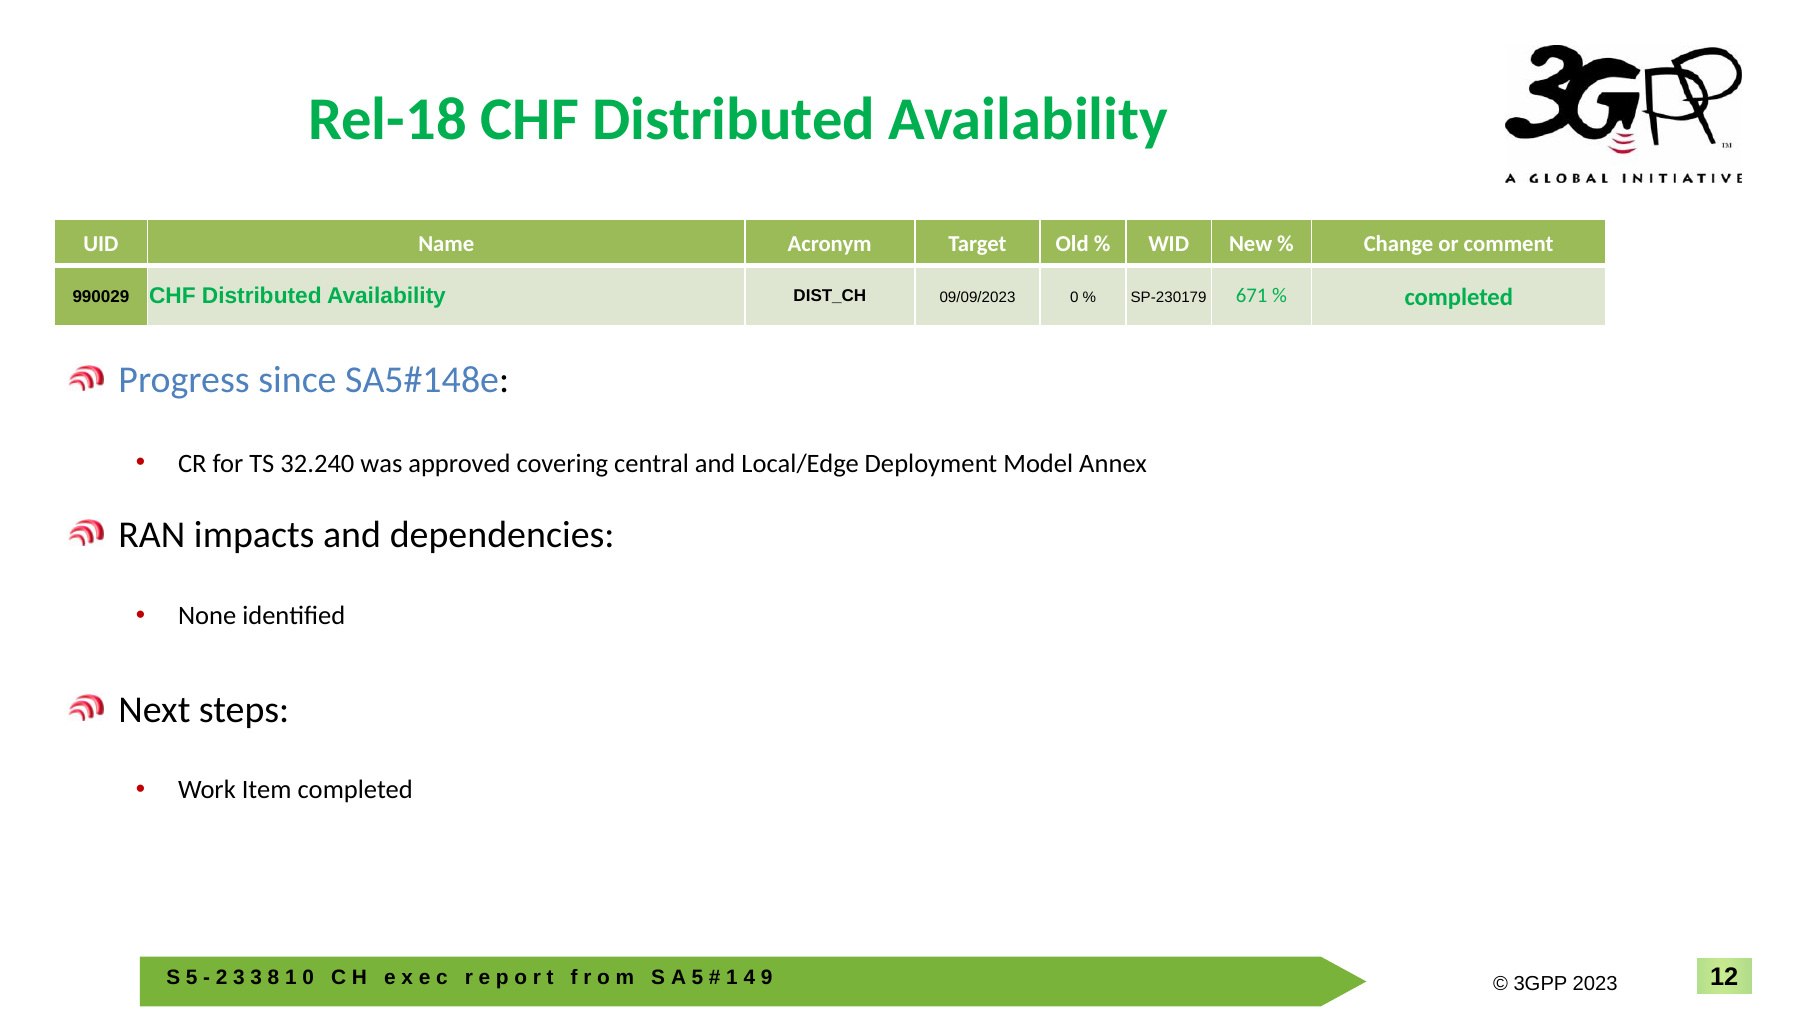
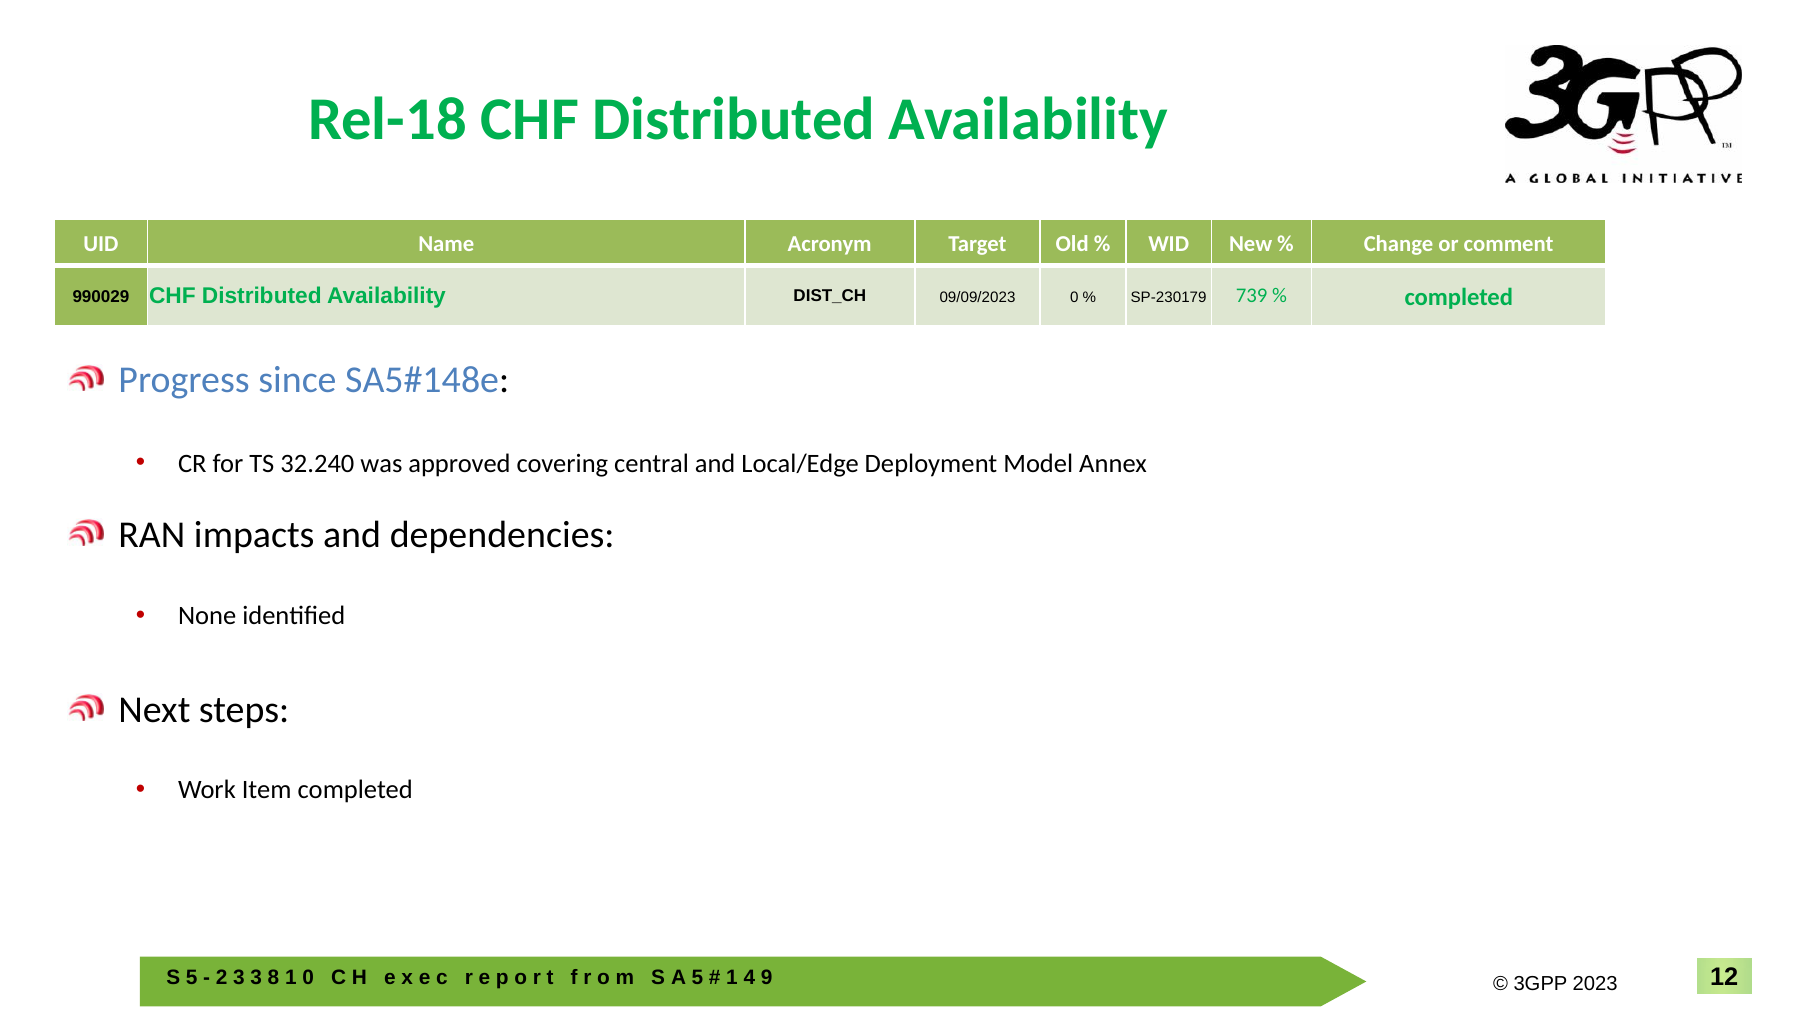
671: 671 -> 739 (1252, 296)
